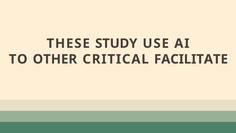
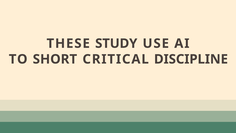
OTHER: OTHER -> SHORT (55, 59)
FACILITATE: FACILITATE -> DISCIPLINE (191, 59)
